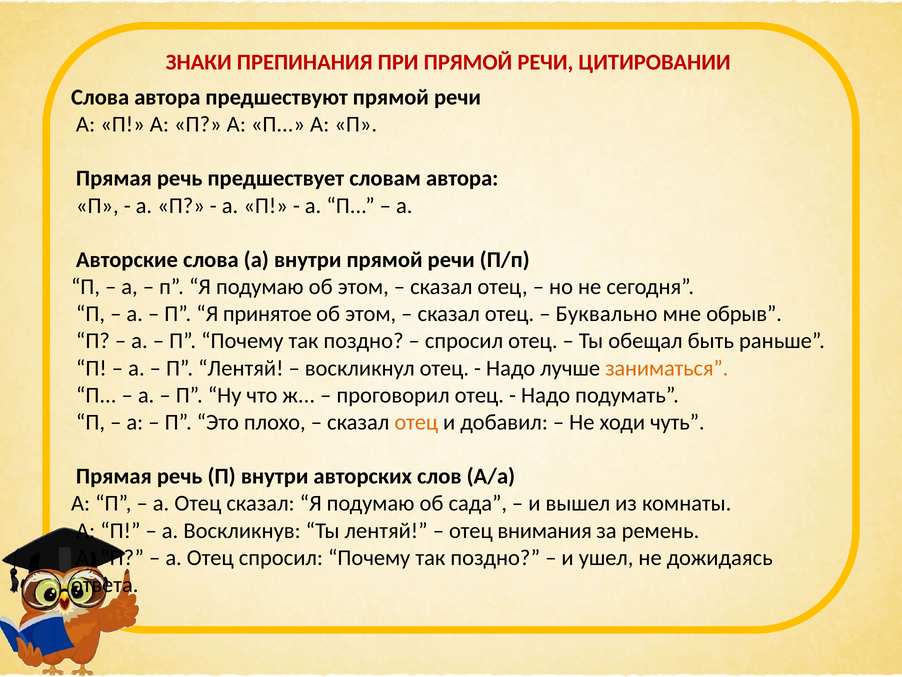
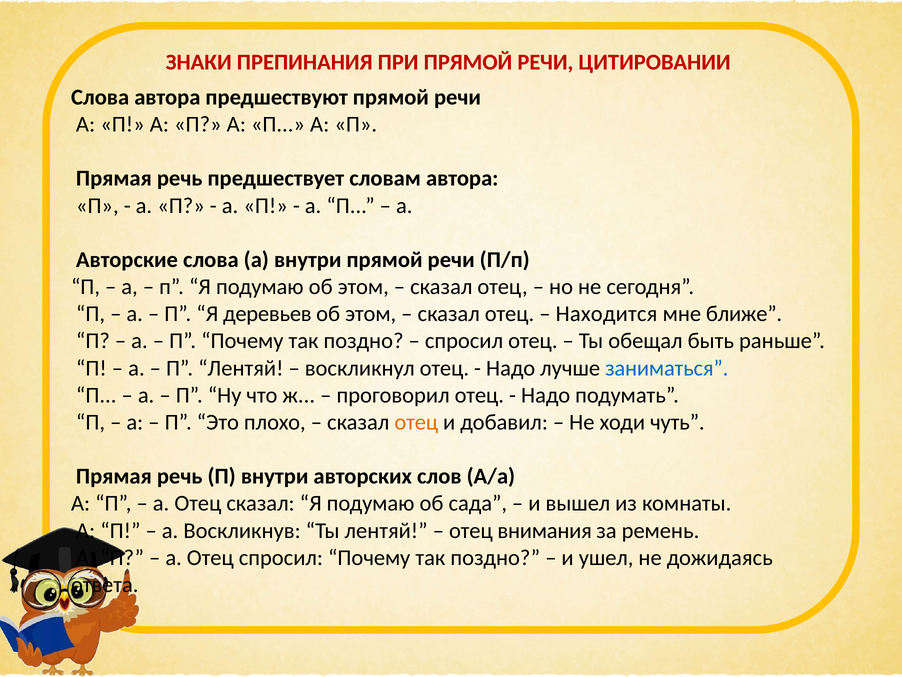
принятое: принятое -> деревьев (267, 314)
Буквально: Буквально -> Находится (607, 314)
обрыв: обрыв -> ближе (744, 314)
заниматься colour: orange -> blue (667, 368)
